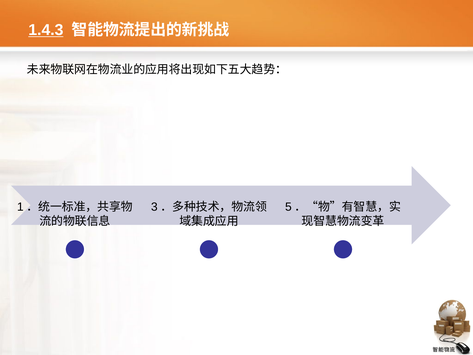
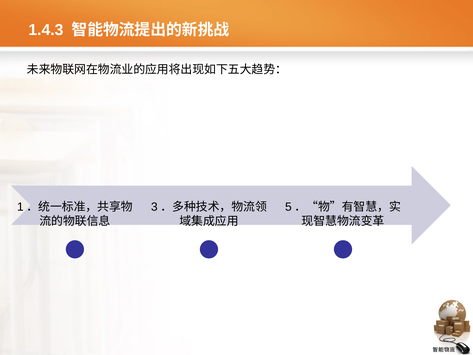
1.4.3 underline: present -> none (46, 30)
